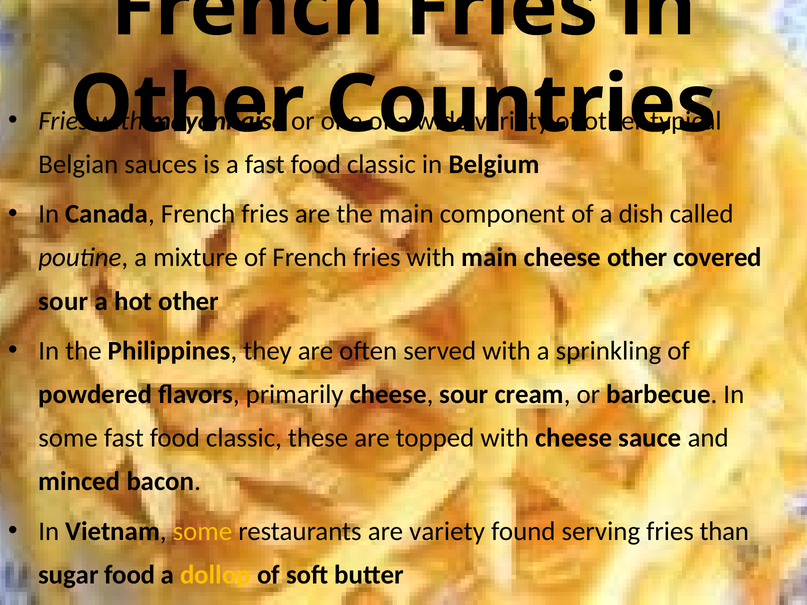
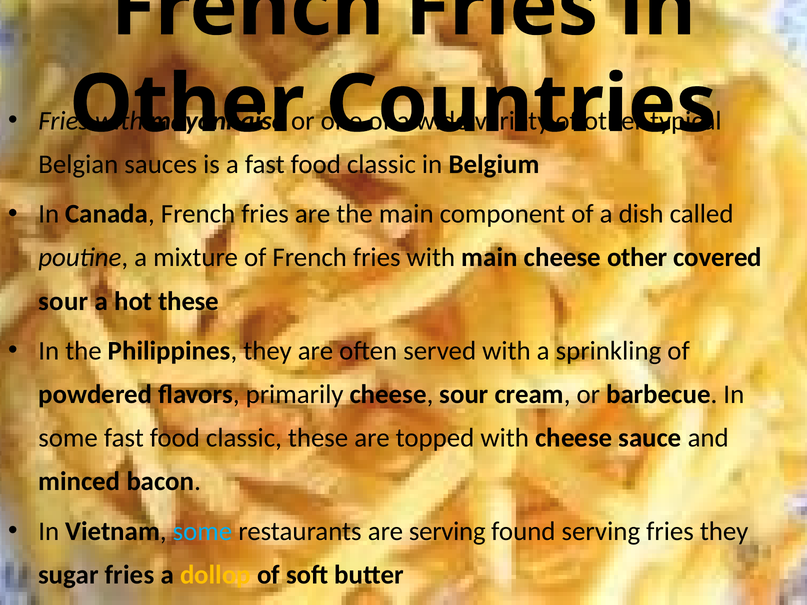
hot other: other -> these (189, 301)
some colour: yellow -> light blue (202, 532)
are variety: variety -> serving (447, 532)
fries than: than -> they (724, 532)
sugar food: food -> fries (129, 575)
